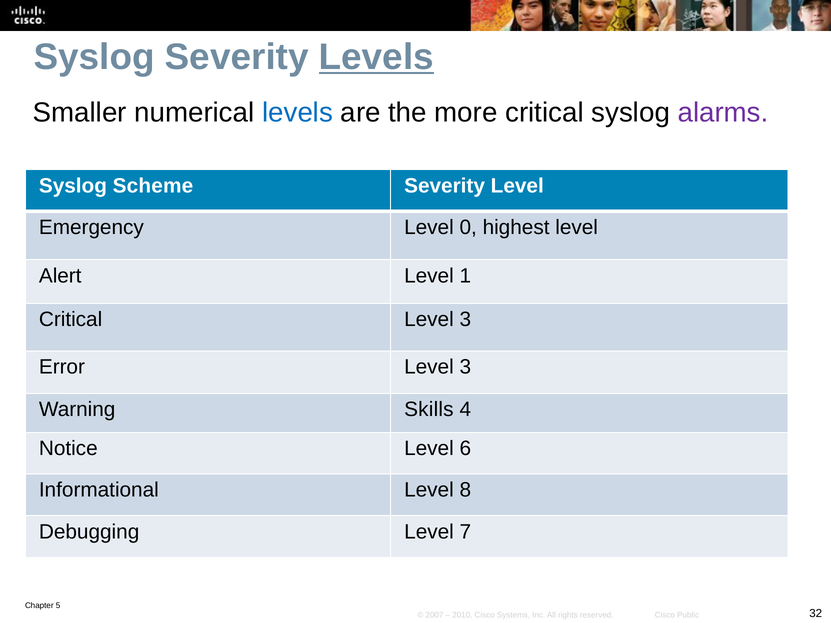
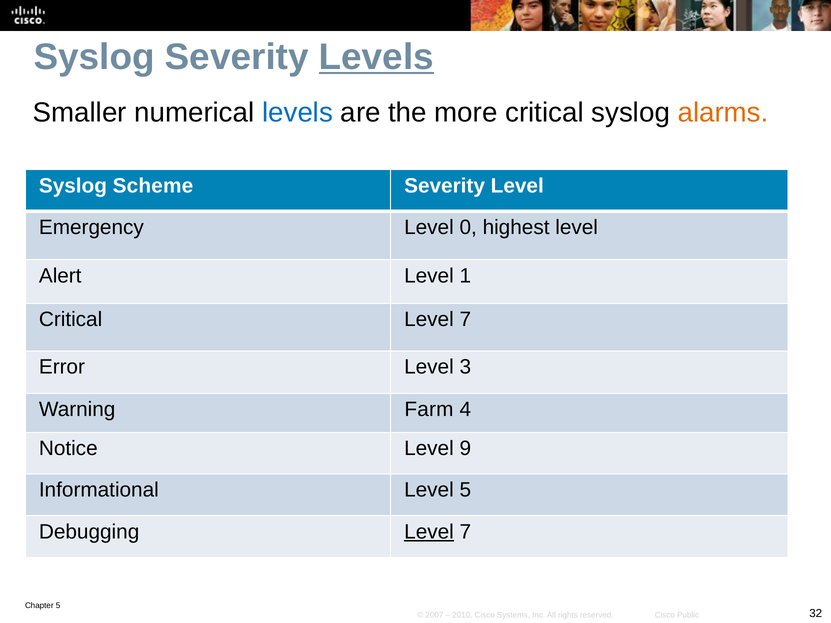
alarms colour: purple -> orange (723, 113)
Critical Level 3: 3 -> 7 (465, 320)
Skills: Skills -> Farm (429, 410)
6: 6 -> 9 (465, 449)
Level 8: 8 -> 5 (465, 490)
Level underline: none -> present (429, 532)
